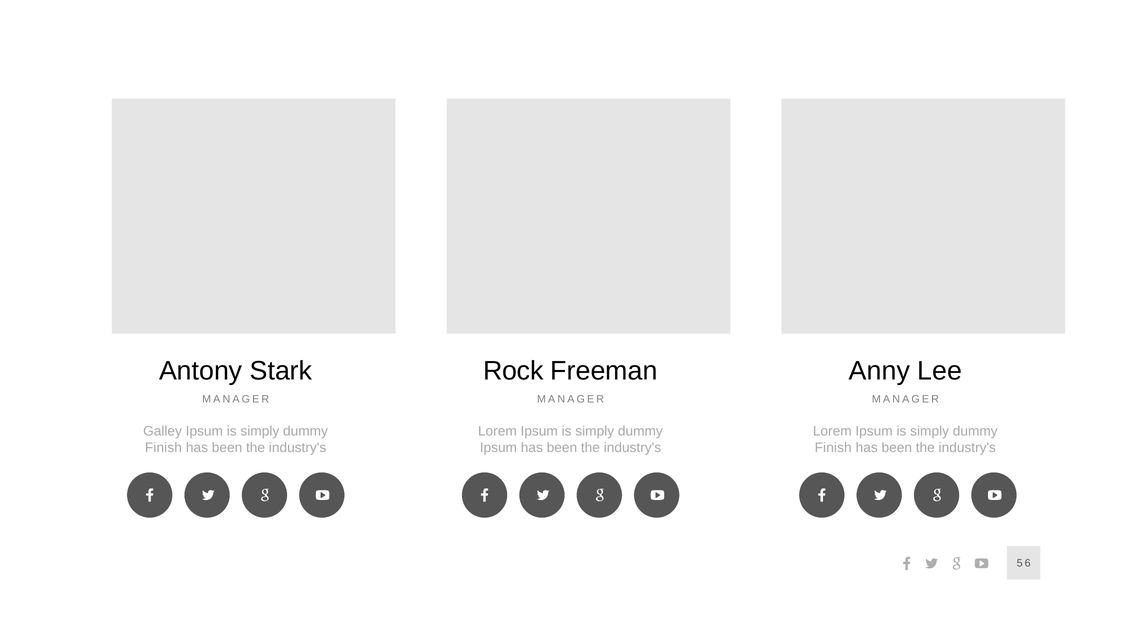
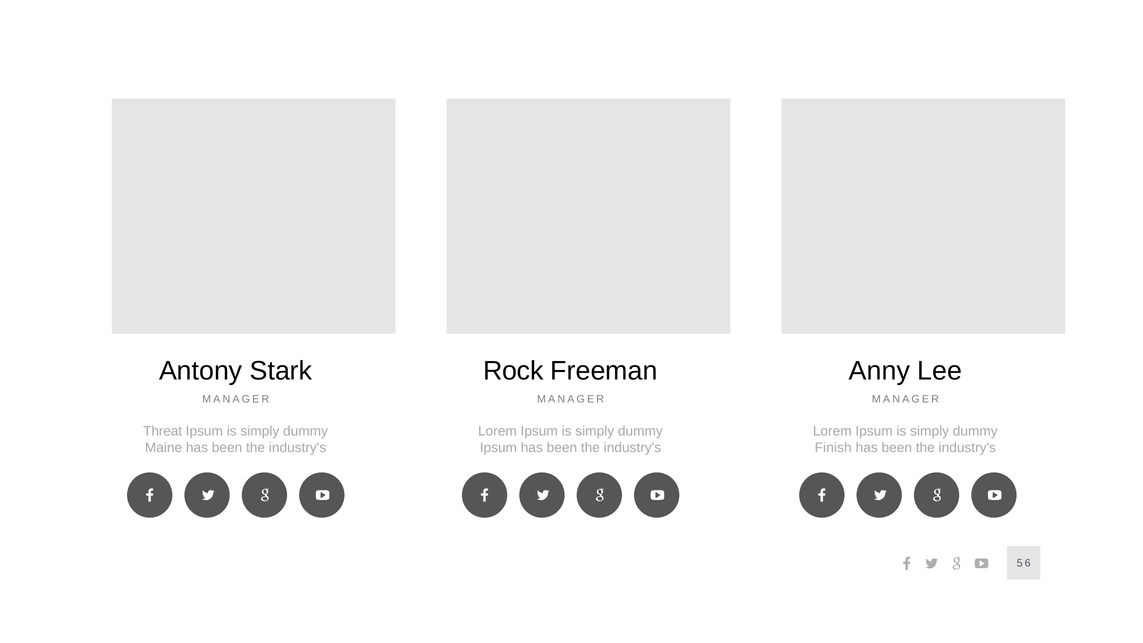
Galley: Galley -> Threat (163, 431)
Finish: Finish -> Maine (164, 448)
